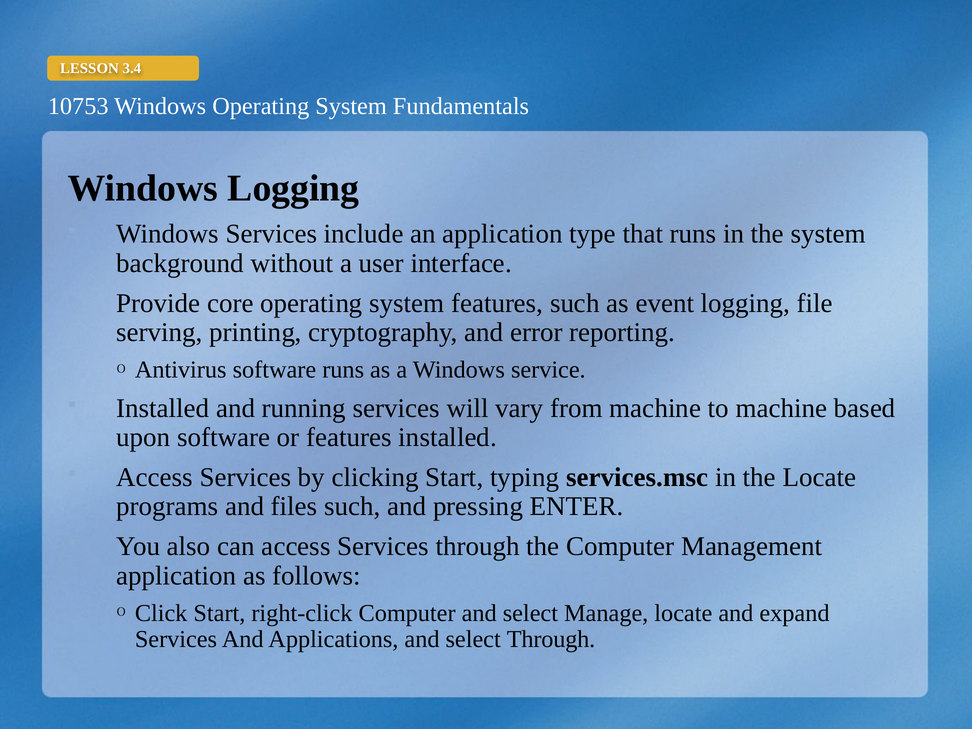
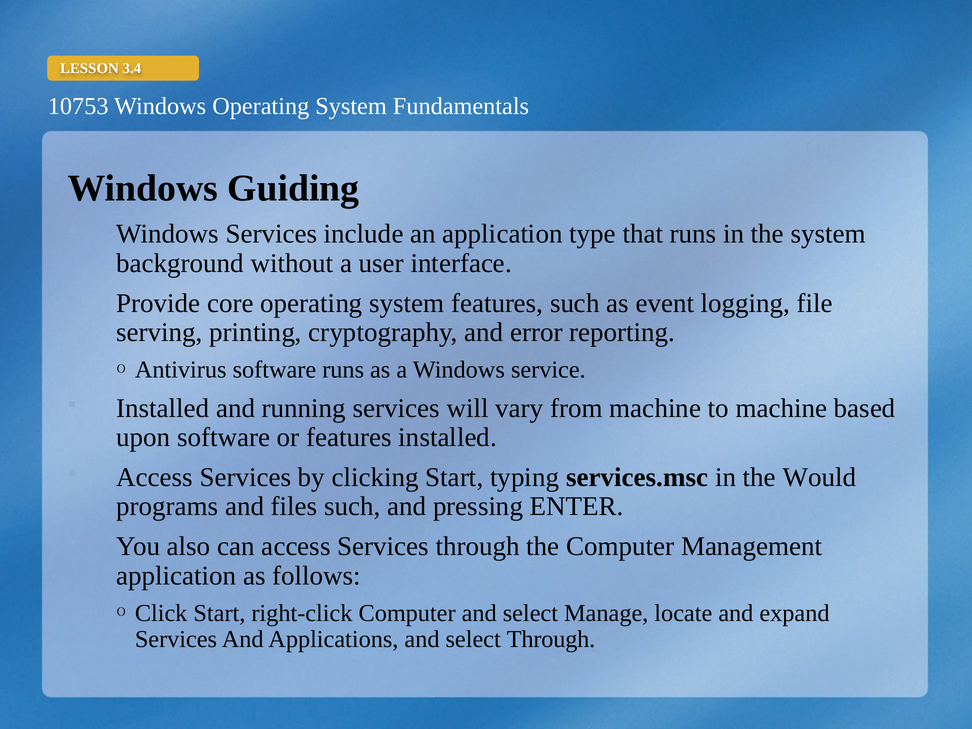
Windows Logging: Logging -> Guiding (293, 188)
the Locate: Locate -> Would (819, 477)
